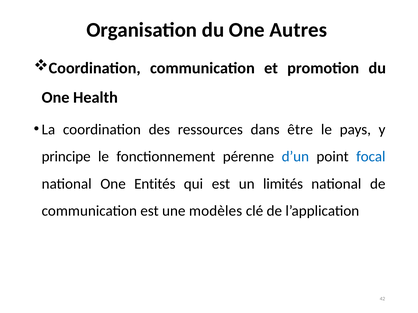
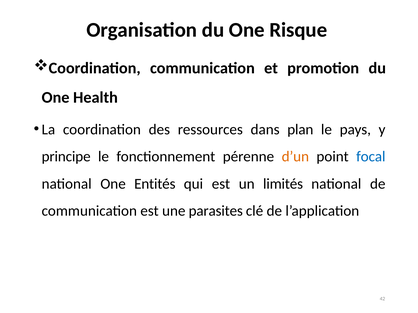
Autres: Autres -> Risque (298, 30)
être: être -> plan (300, 130)
d’un colour: blue -> orange (295, 157)
modèles: modèles -> parasites (216, 211)
